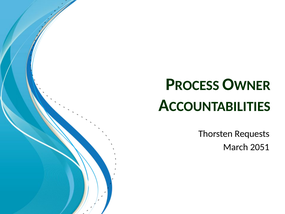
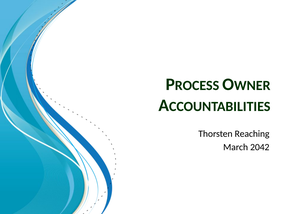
Requests: Requests -> Reaching (252, 134)
2051: 2051 -> 2042 (260, 147)
